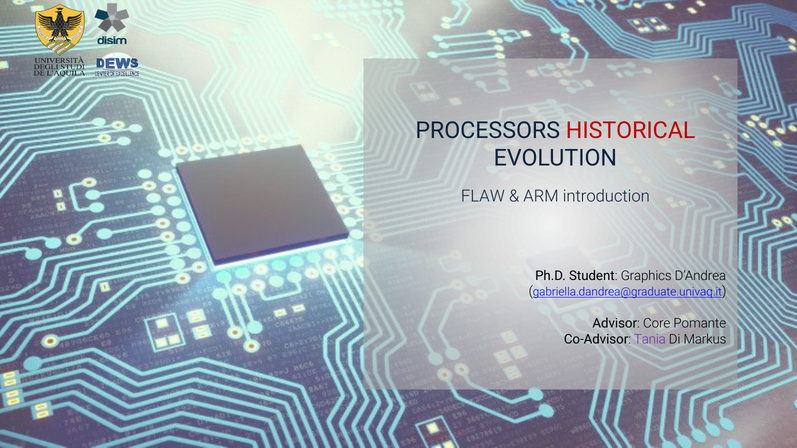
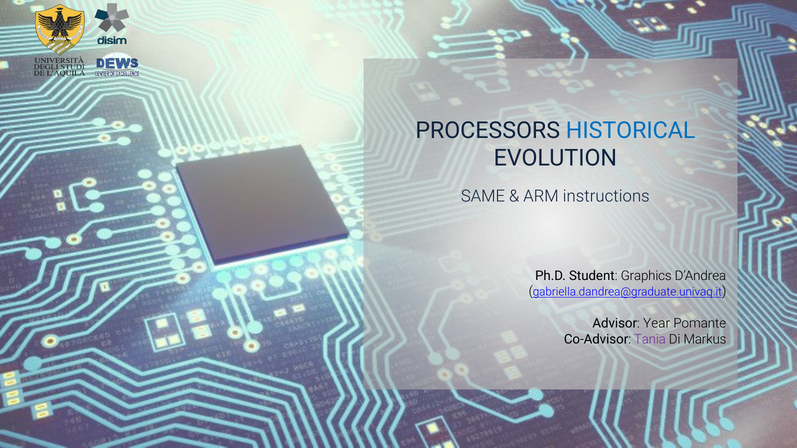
HISTORICAL colour: red -> blue (631, 131)
FLAW: FLAW -> SAME (483, 196)
introduction: introduction -> instructions (606, 196)
Core: Core -> Year (657, 324)
